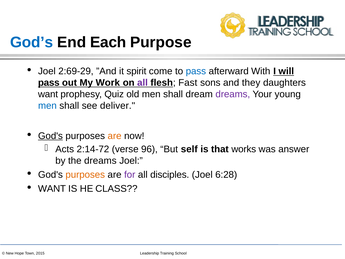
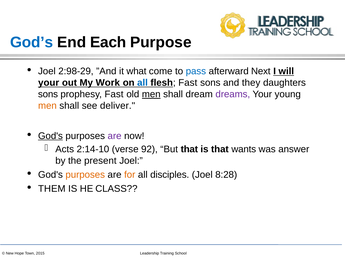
2:69-29: 2:69-29 -> 2:98-29 (76, 71)
spirit: spirit -> what (136, 71)
With: With -> Next (261, 71)
pass: pass -> your (49, 83)
all colour: purple -> blue (142, 83)
want: want -> sons (48, 94)
prophesy Quiz: Quiz -> Fast (114, 94)
men underline: none -> present (151, 94)
men colour: blue -> orange (47, 106)
are colour: orange -> purple (115, 136)
2:14-72: 2:14-72 -> 2:14-10 (93, 149)
96: 96 -> 92 (149, 149)
But self: self -> that (189, 149)
works: works -> wants (244, 149)
the dreams: dreams -> present (100, 161)
for colour: purple -> orange (130, 175)
6:28: 6:28 -> 8:28 (226, 175)
WANT: WANT -> THEM (52, 188)
